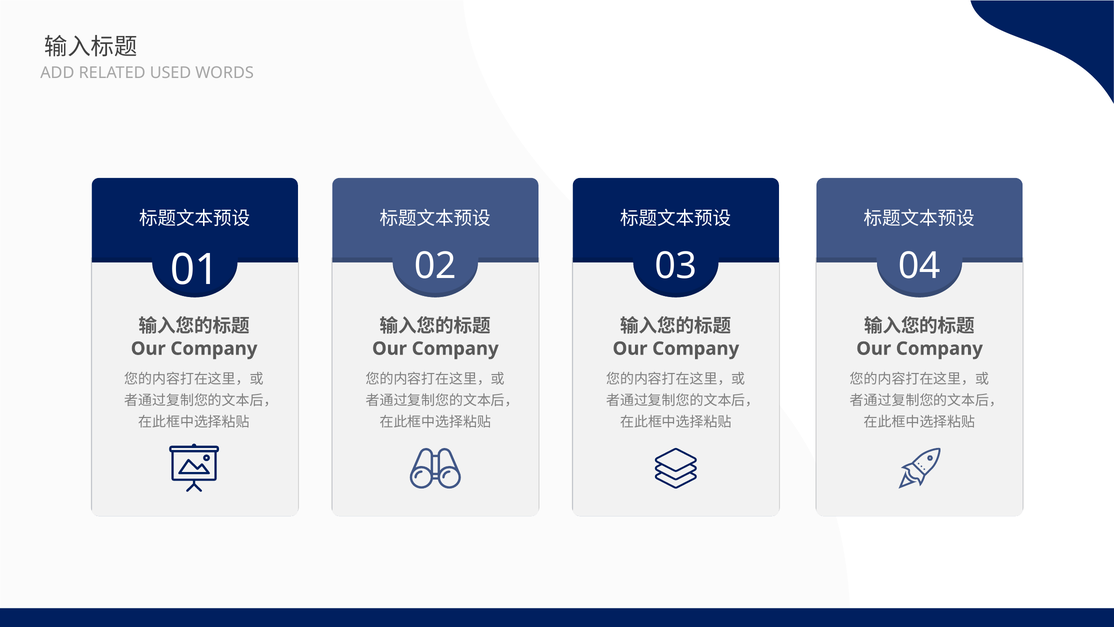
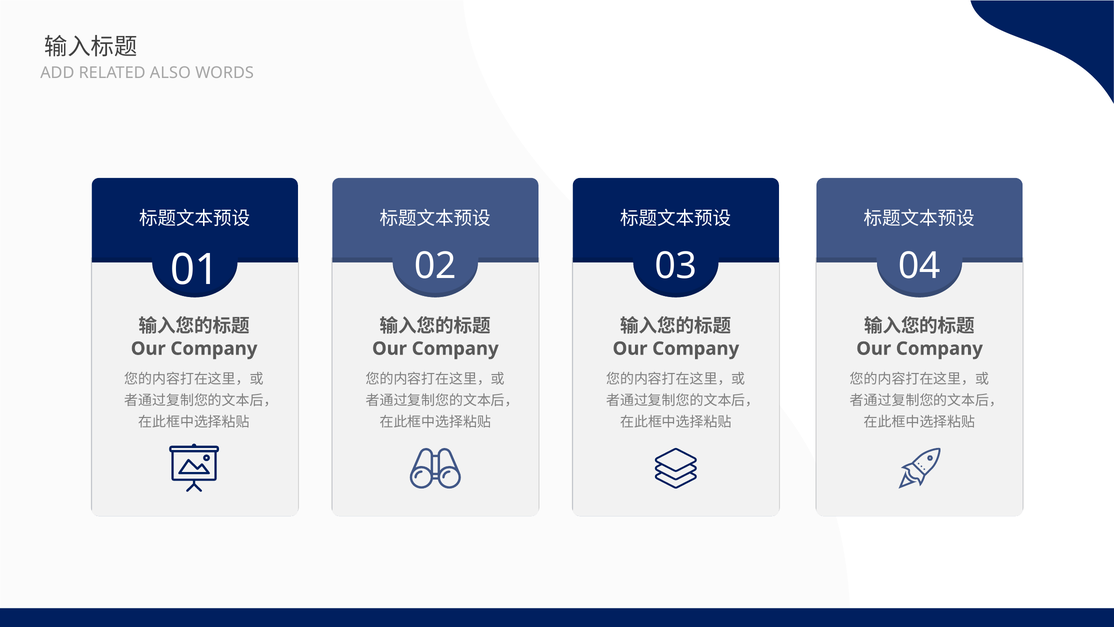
USED: USED -> ALSO (170, 73)
